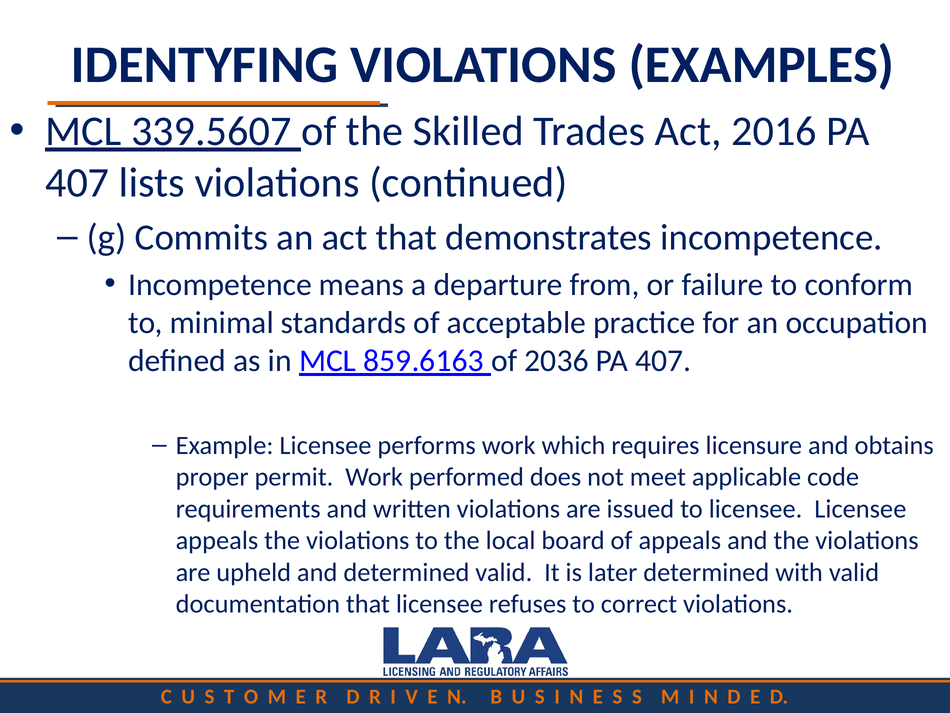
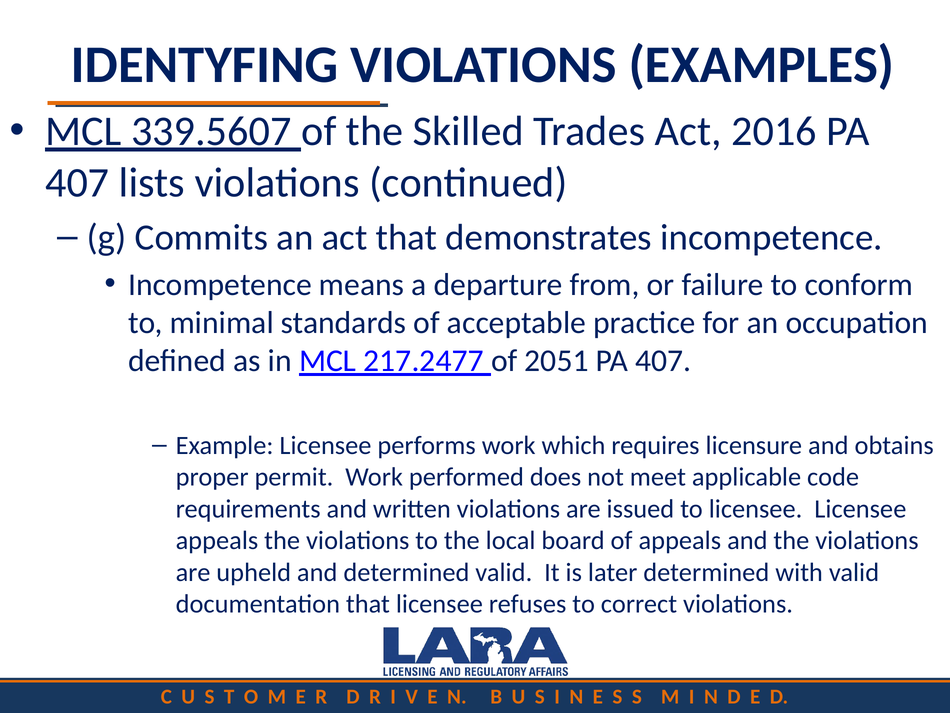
859.6163: 859.6163 -> 217.2477 (424, 360)
2036: 2036 -> 2051 (556, 360)
